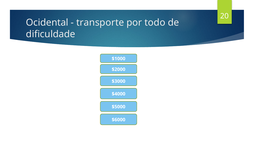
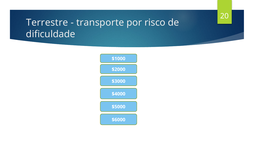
Ocidental: Ocidental -> Terrestre (47, 23)
todo: todo -> risco (155, 23)
